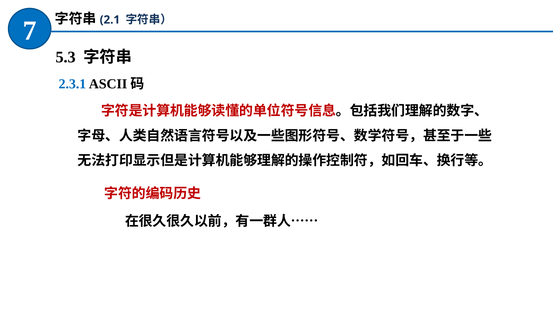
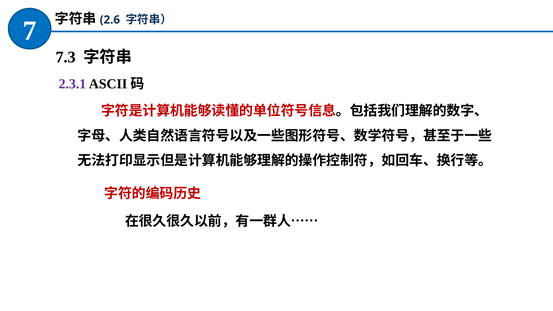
2.1: 2.1 -> 2.6 (110, 20)
5.3: 5.3 -> 7.3 (66, 57)
2.3.1 colour: blue -> purple (72, 84)
